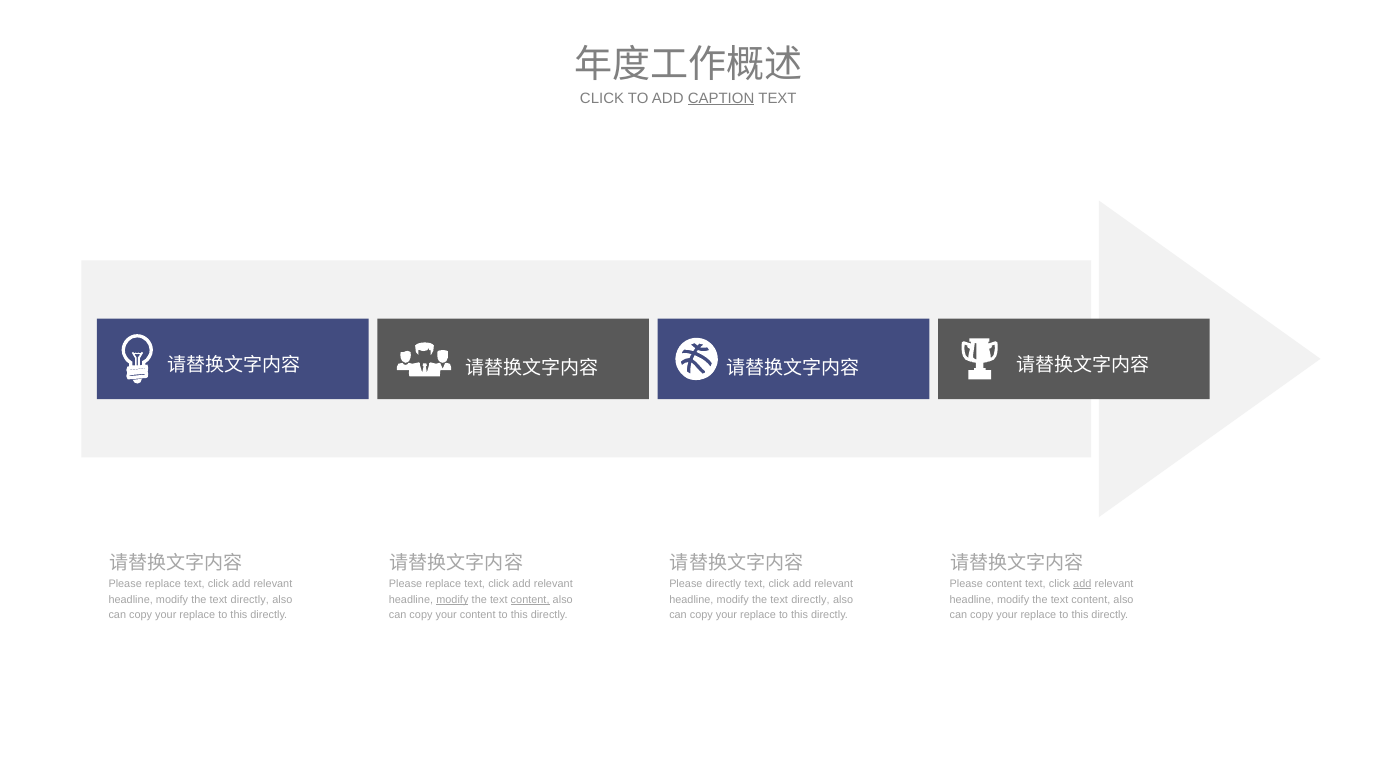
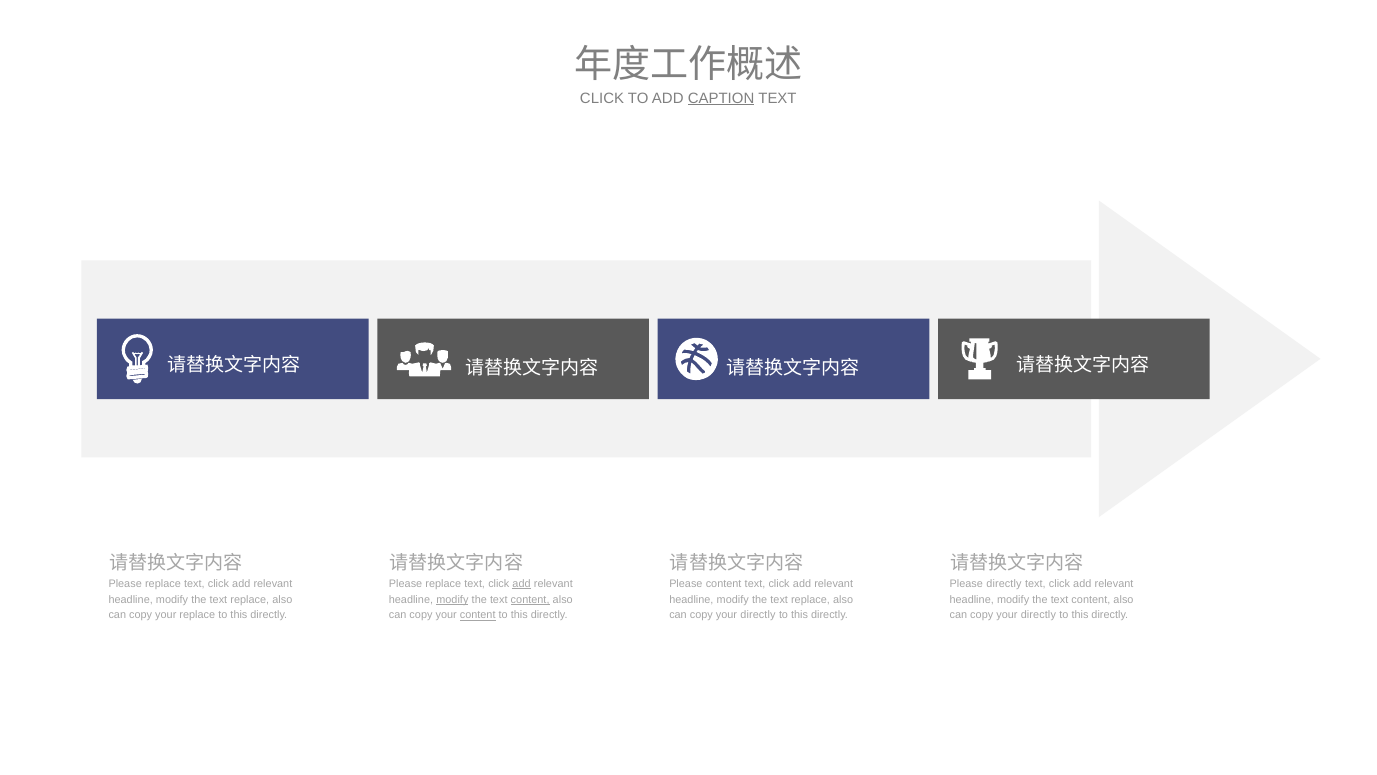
add underline: none -> present (522, 584)
Please directly: directly -> content (724, 584)
Please content: content -> directly (1004, 584)
add underline: present -> none (1082, 584)
directly: directly -> replace (250, 599)
directly: directly -> replace (810, 599)
content underline: none -> present (478, 615)
replace: replace -> directly (758, 615)
replace: replace -> directly (1038, 615)
